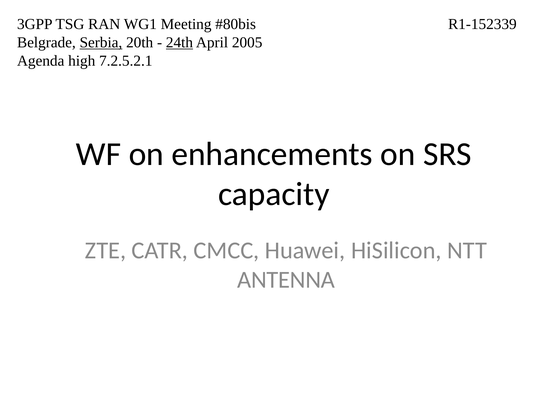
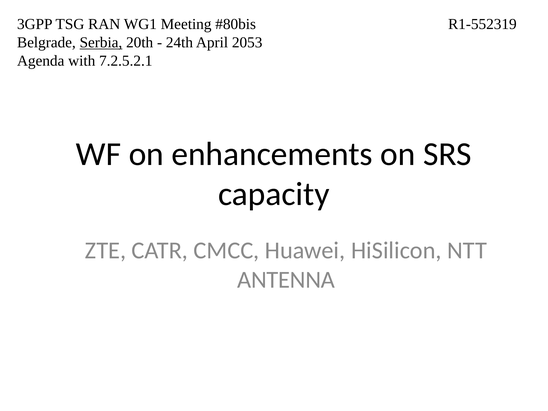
R1-152339: R1-152339 -> R1-552319 (482, 24)
24th underline: present -> none (179, 42)
2005: 2005 -> 2053 (247, 42)
high: high -> with (82, 61)
